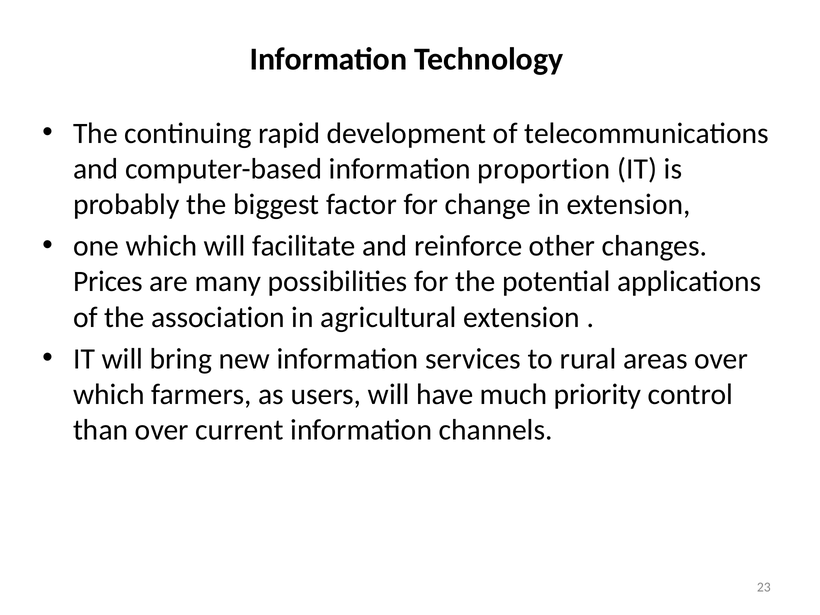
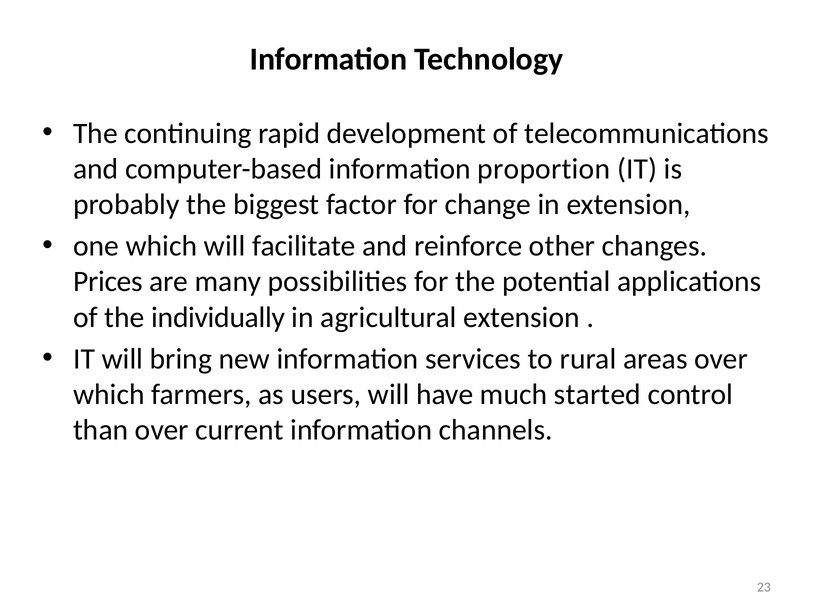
association: association -> individually (218, 317)
priority: priority -> started (597, 394)
